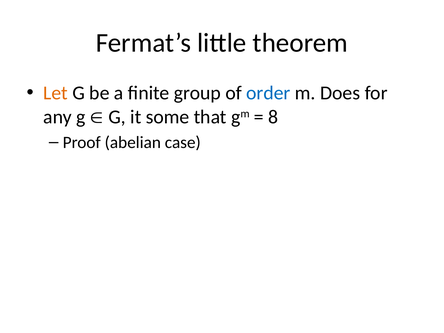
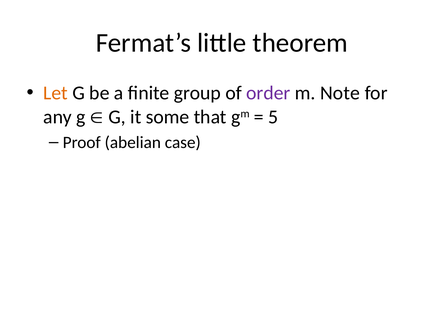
order colour: blue -> purple (268, 93)
Does: Does -> Note (340, 93)
8: 8 -> 5 (273, 117)
